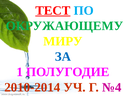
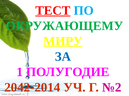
МИРУ underline: none -> present (63, 42)
2010-2014: 2010-2014 -> 2042-2014 (32, 88)
№4: №4 -> №2 (112, 88)
